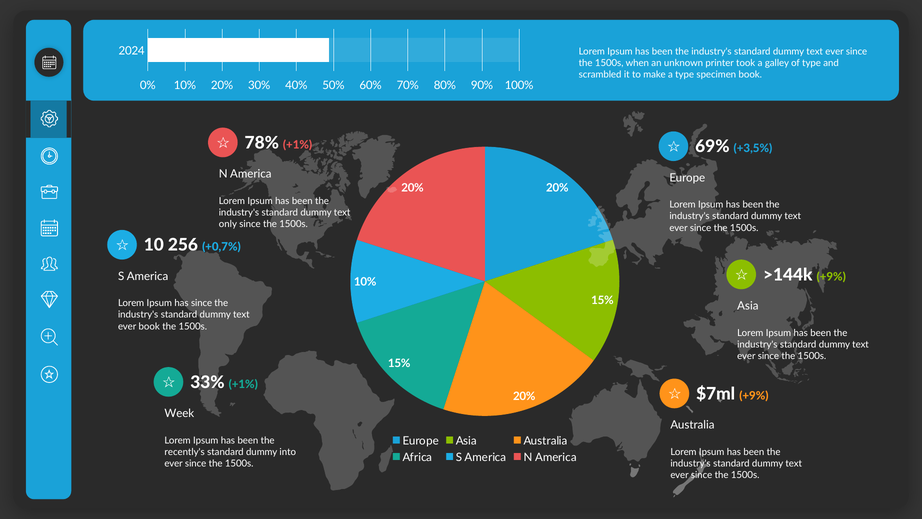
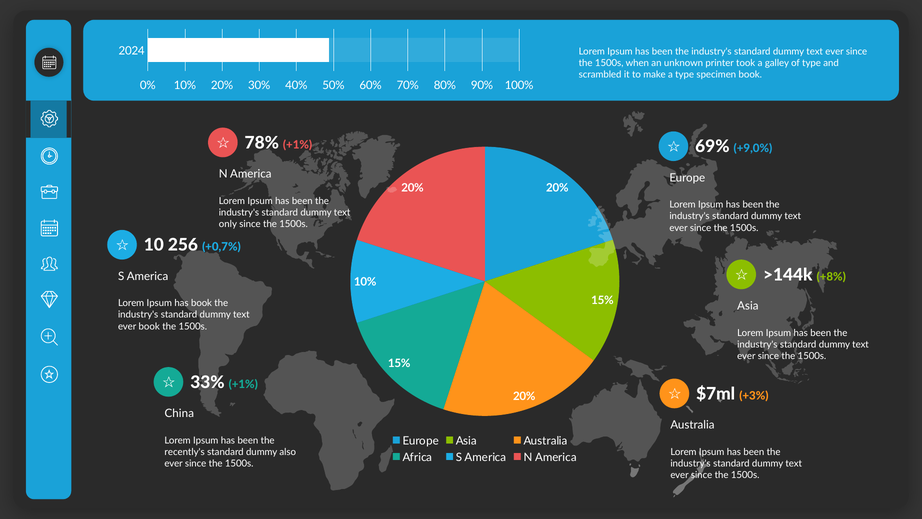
+3,5%: +3,5% -> +9,0% (753, 148)
>144k +9%: +9% -> +8% (831, 277)
has since: since -> book (202, 303)
$7ml +9%: +9% -> +3% (754, 396)
Week: Week -> China (179, 413)
into: into -> also (288, 452)
